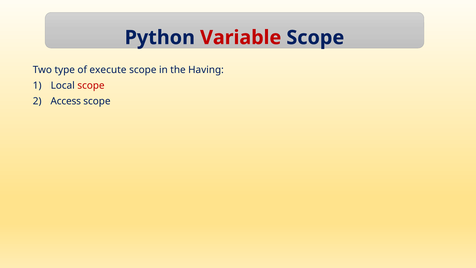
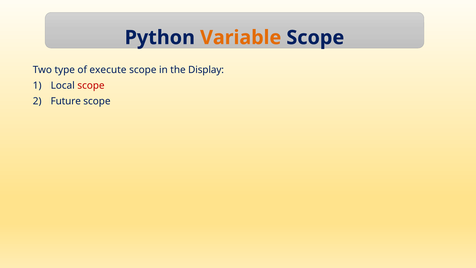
Variable colour: red -> orange (241, 38)
Having: Having -> Display (206, 70)
Access: Access -> Future (66, 101)
